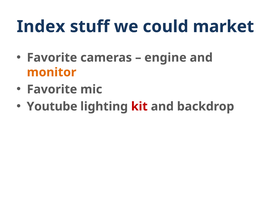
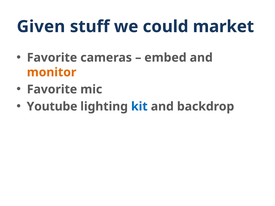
Index: Index -> Given (41, 27)
engine: engine -> embed (165, 58)
kit colour: red -> blue (139, 107)
